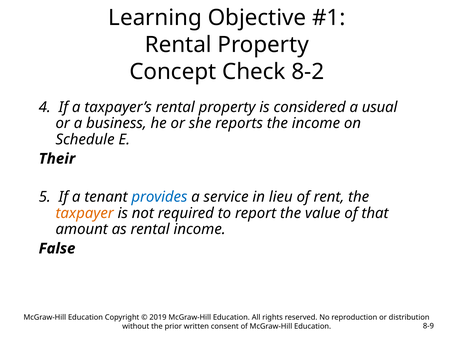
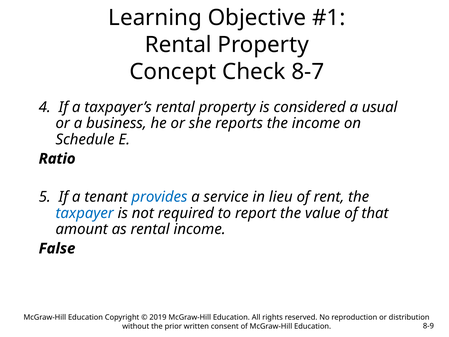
8-2: 8-2 -> 8-7 (308, 72)
Their: Their -> Ratio (57, 159)
taxpayer colour: orange -> blue (85, 213)
